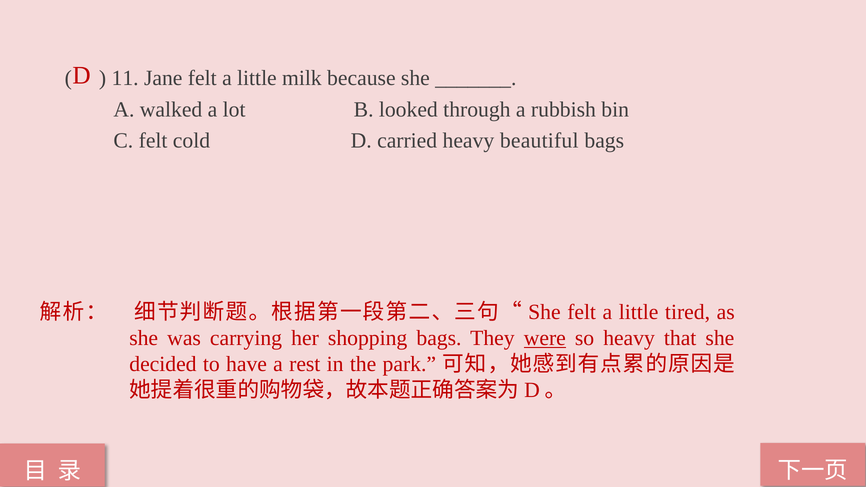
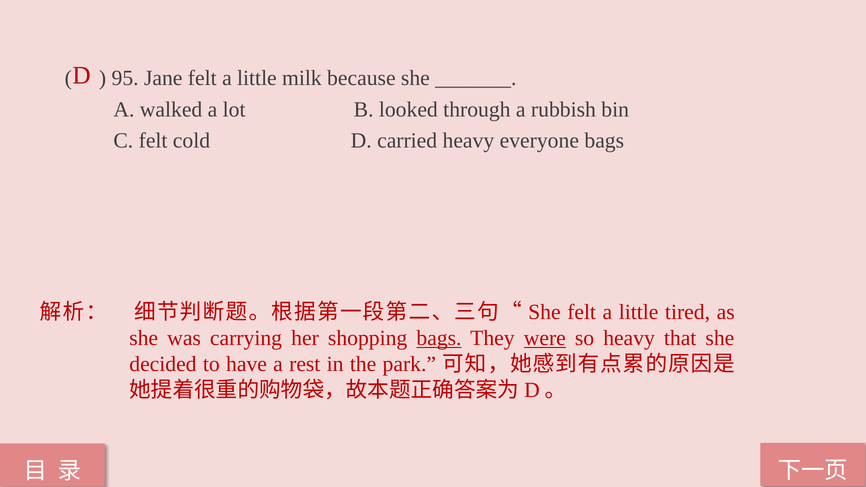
11: 11 -> 95 (125, 78)
beautiful: beautiful -> everyone (539, 141)
bags underline: none -> present (439, 338)
